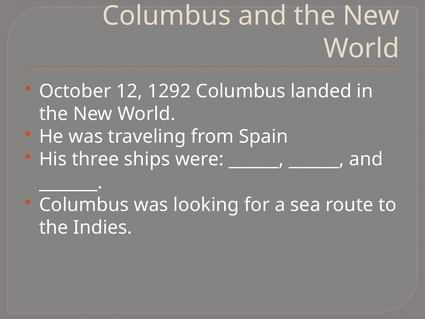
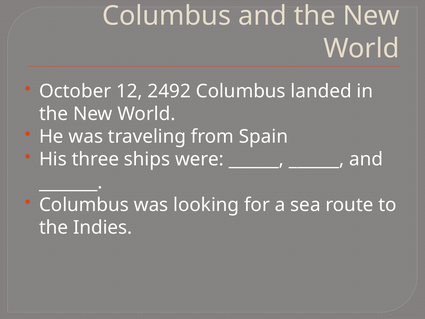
1292: 1292 -> 2492 (169, 91)
